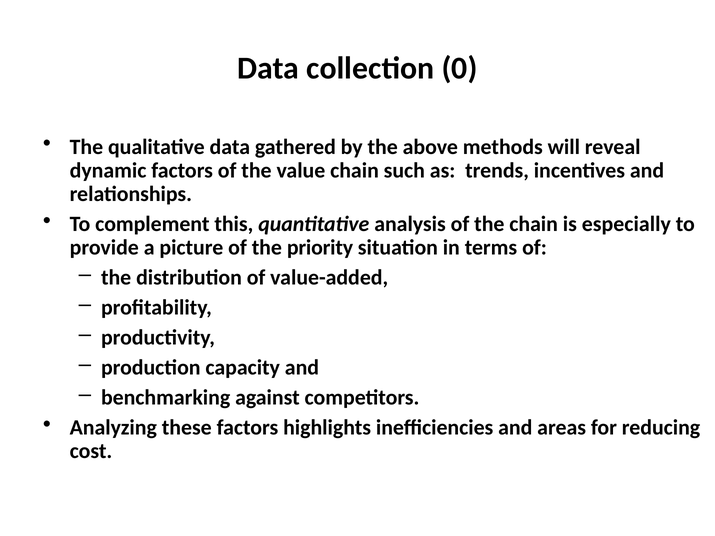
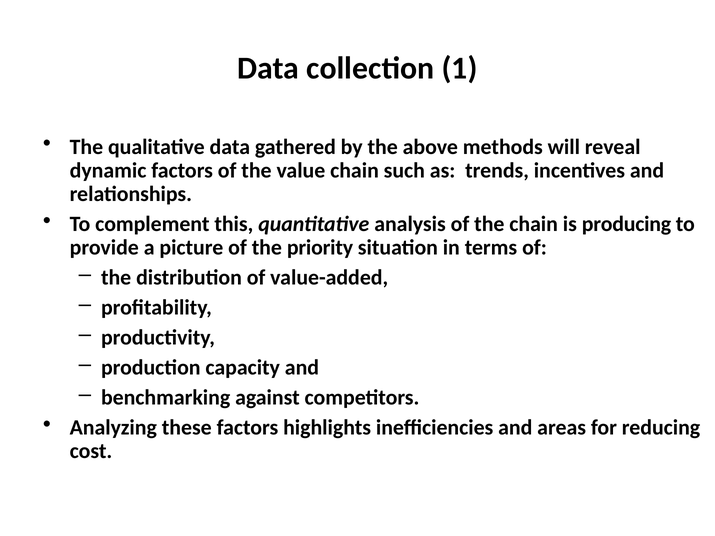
0: 0 -> 1 (459, 68)
especially: especially -> producing (626, 224)
